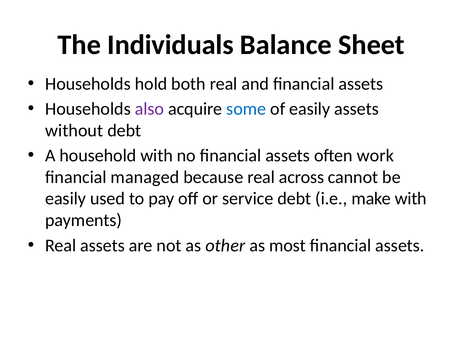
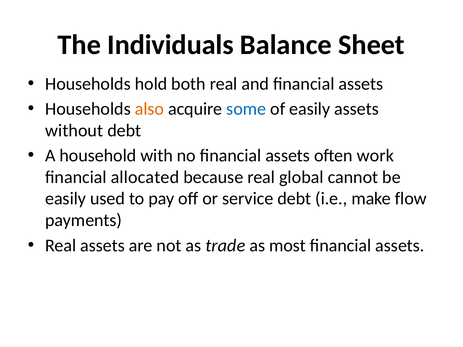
also colour: purple -> orange (149, 109)
managed: managed -> allocated (145, 177)
across: across -> global (301, 177)
make with: with -> flow (411, 199)
other: other -> trade (225, 246)
